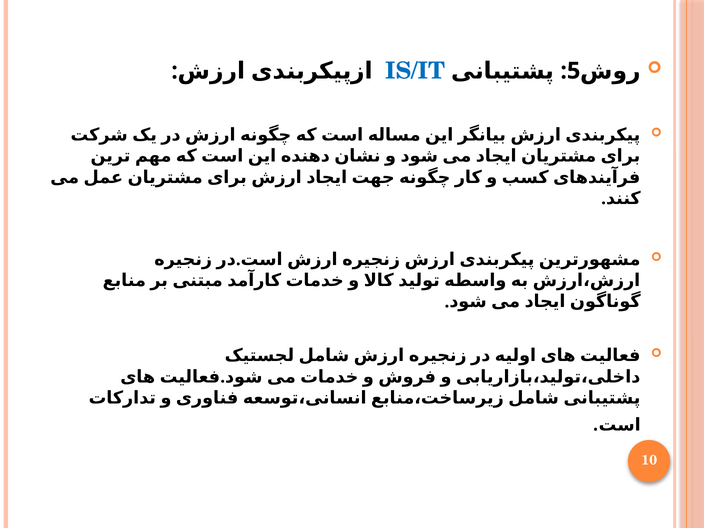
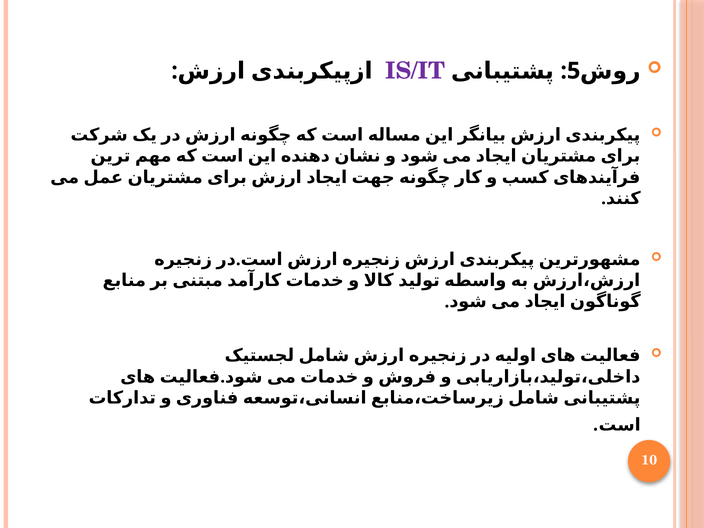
IS/IT colour: blue -> purple (415, 71)
